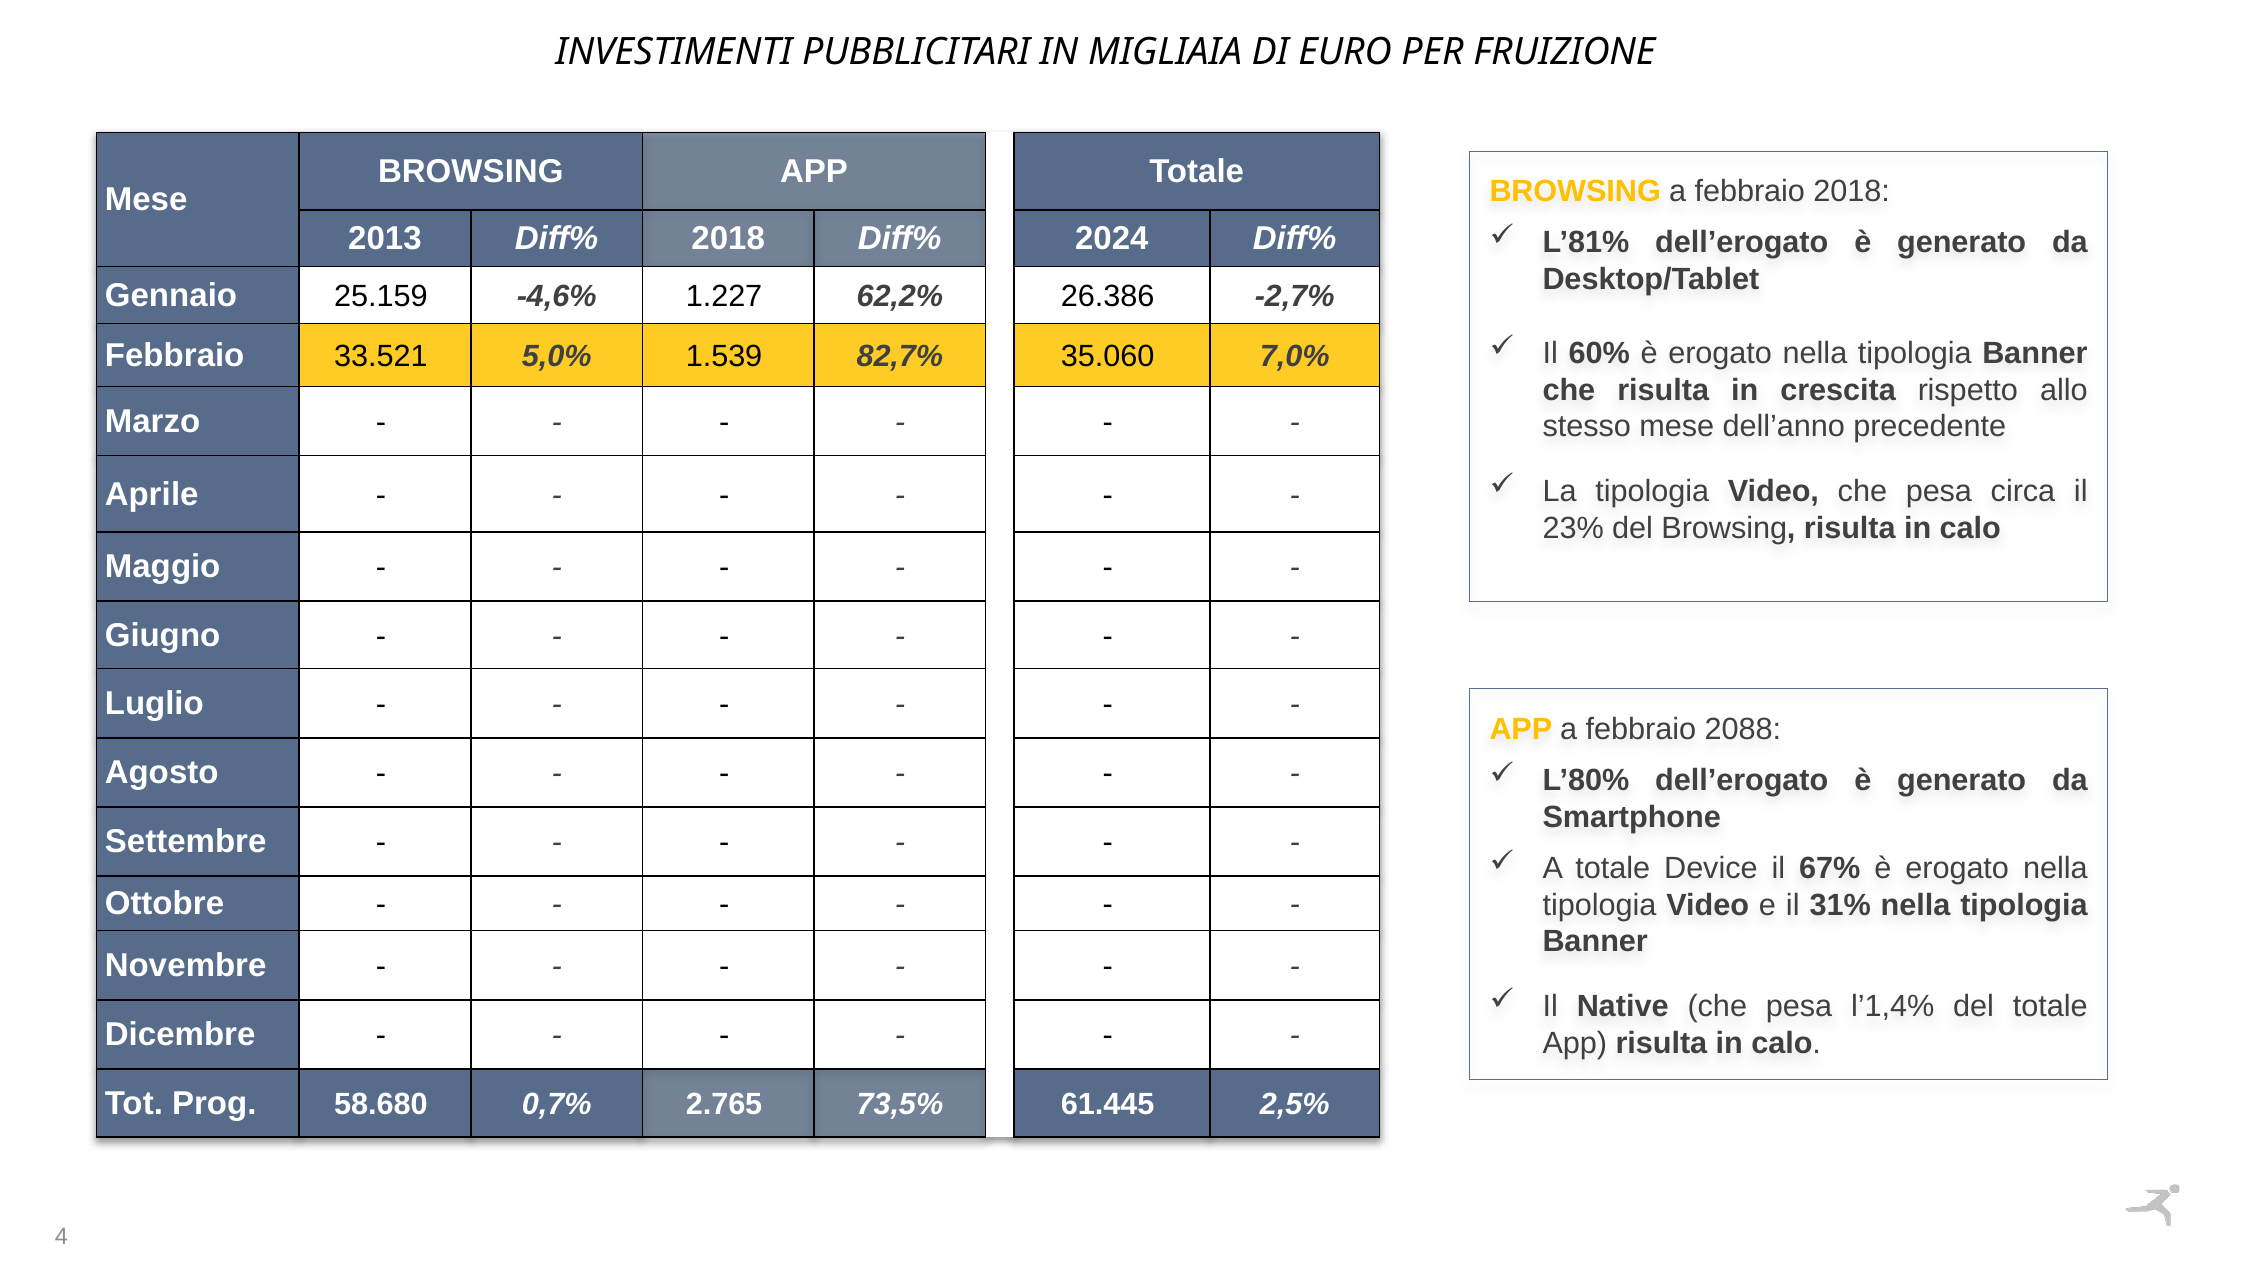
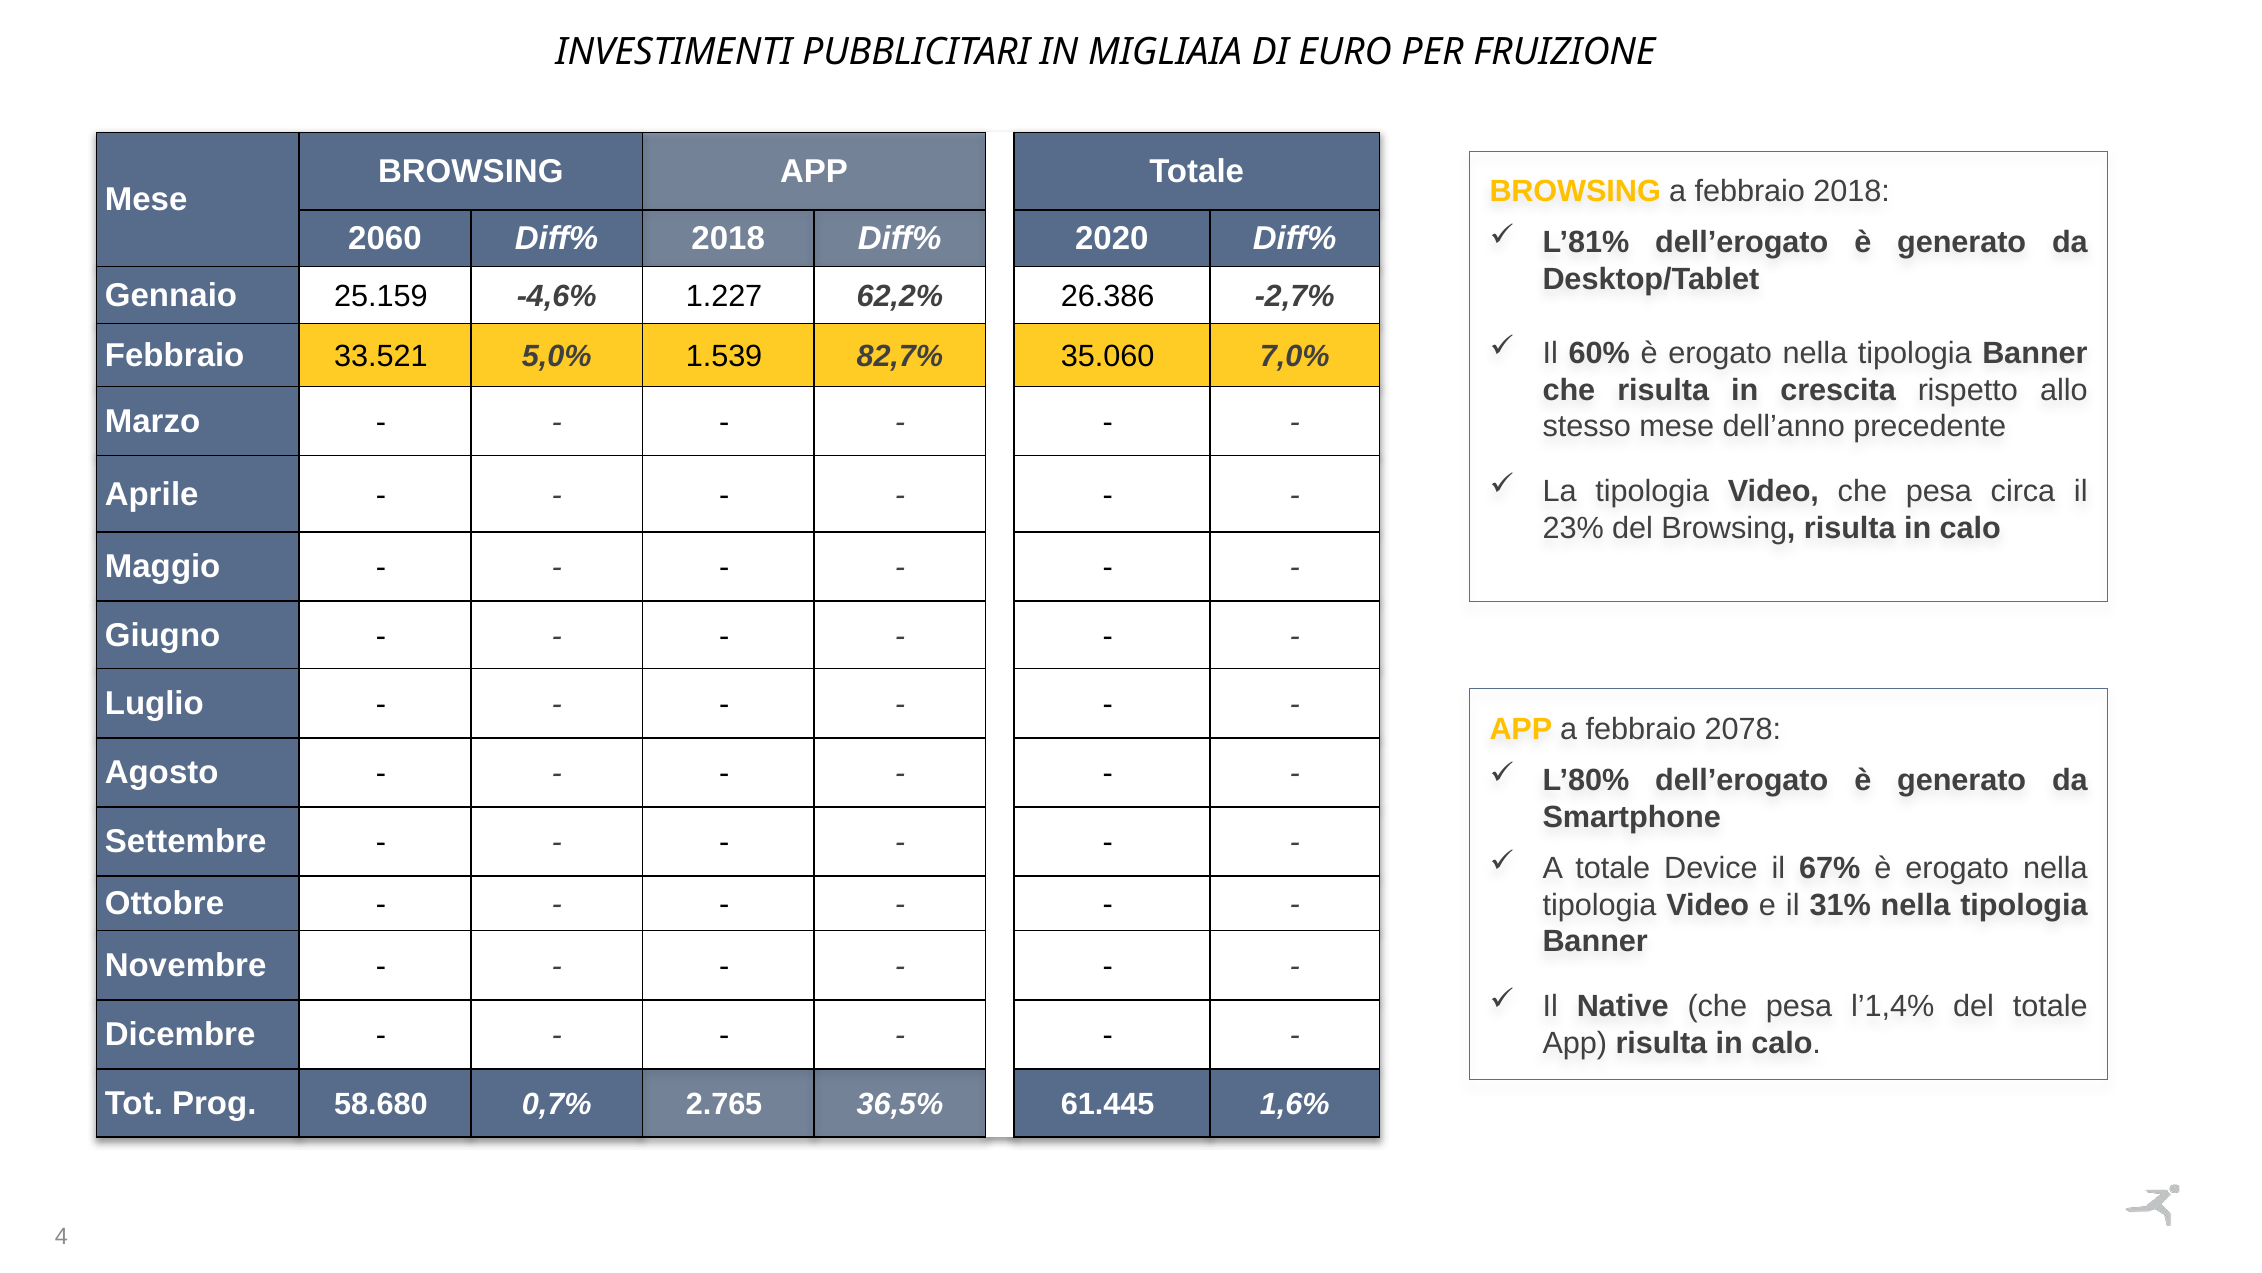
2013: 2013 -> 2060 (385, 239)
2024: 2024 -> 2020 (1112, 239)
2088: 2088 -> 2078 (1743, 729)
73,5%: 73,5% -> 36,5% (900, 1104)
2,5%: 2,5% -> 1,6% (1295, 1104)
